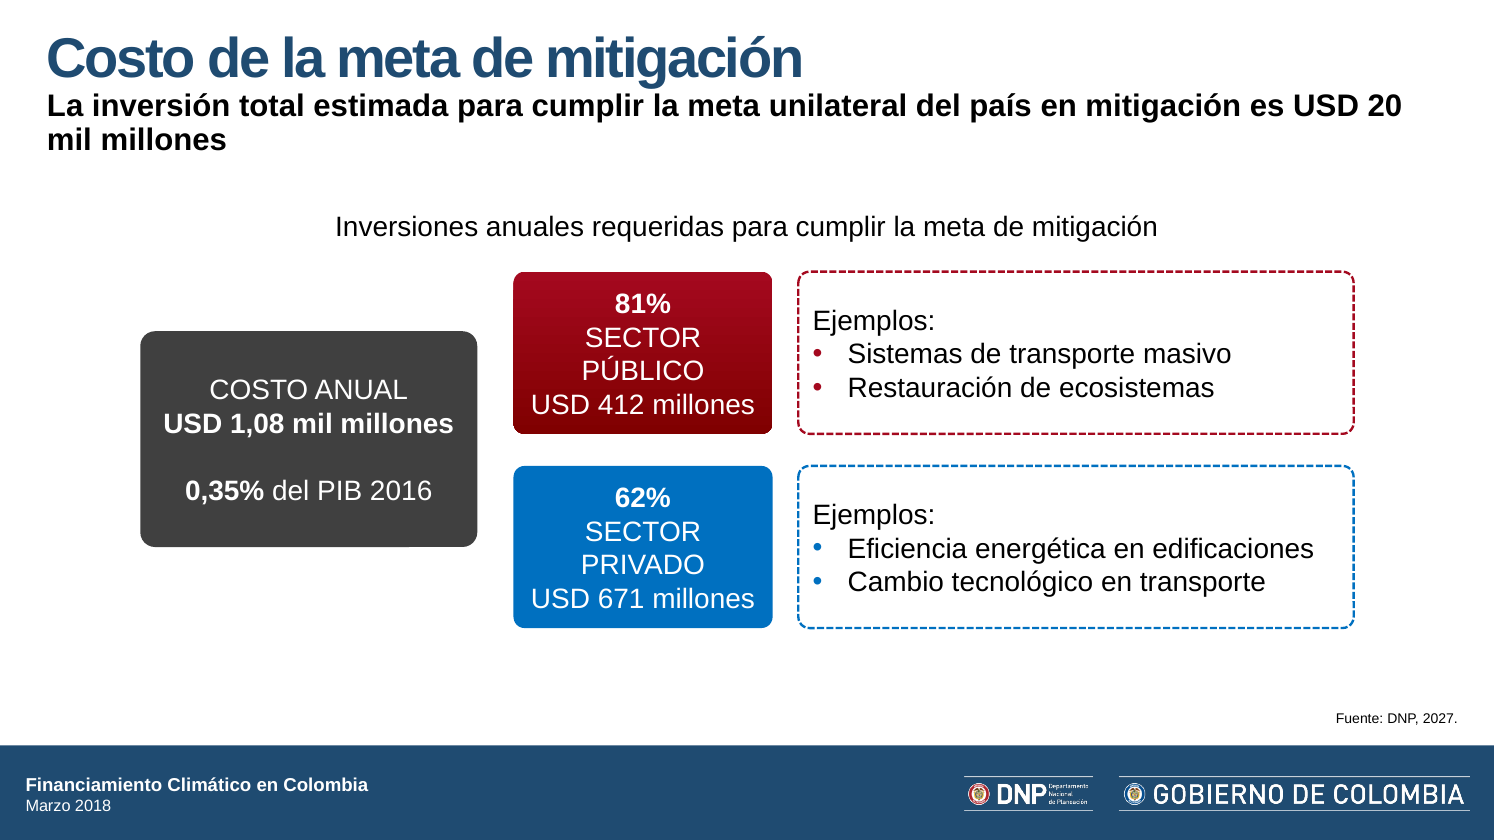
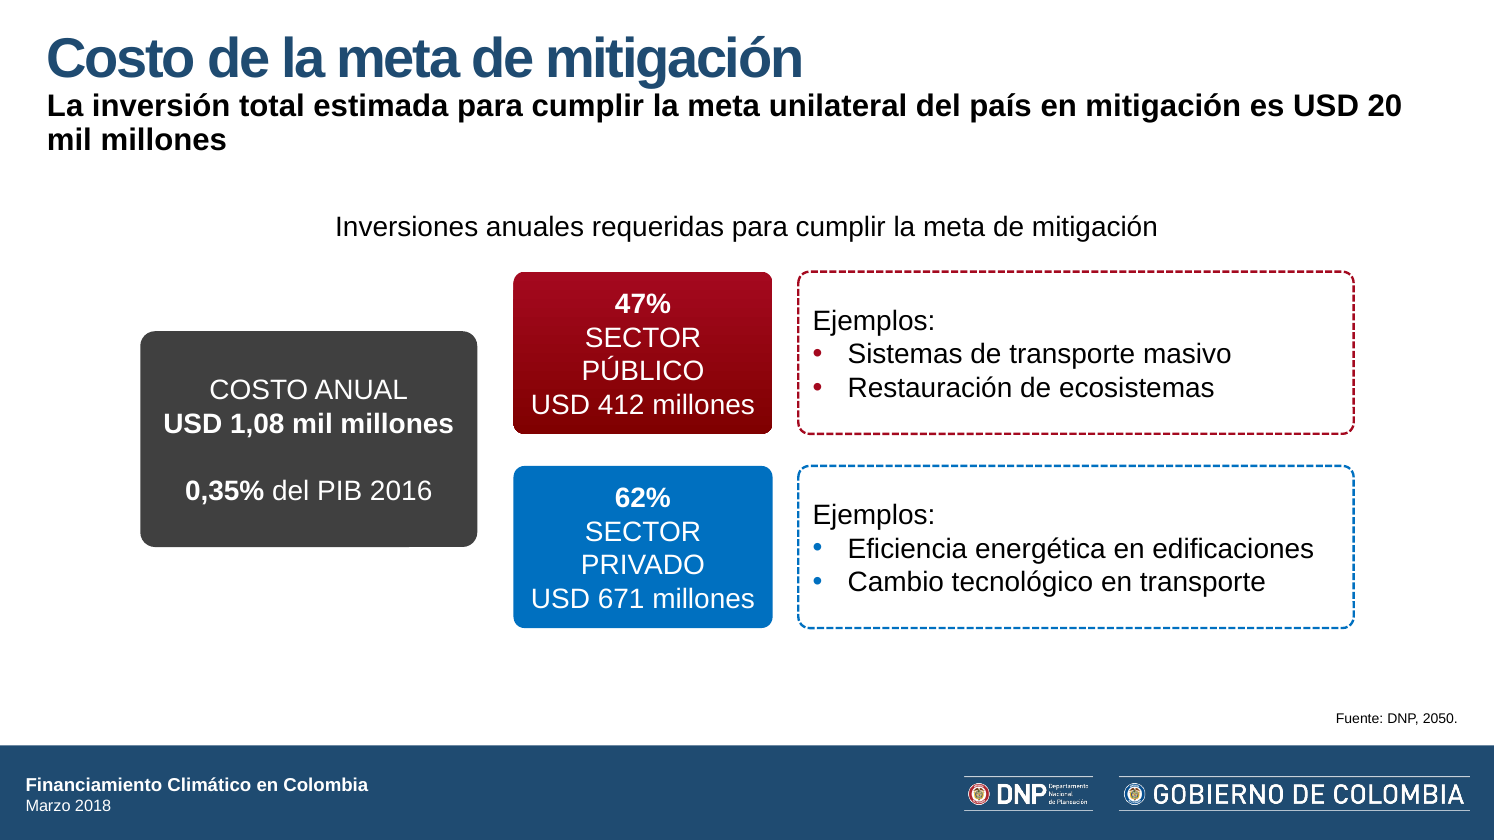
81%: 81% -> 47% (643, 304)
2027: 2027 -> 2050 (1440, 719)
